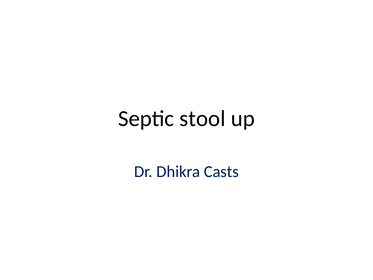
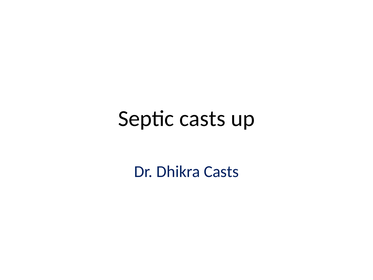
Septic stool: stool -> casts (202, 118)
